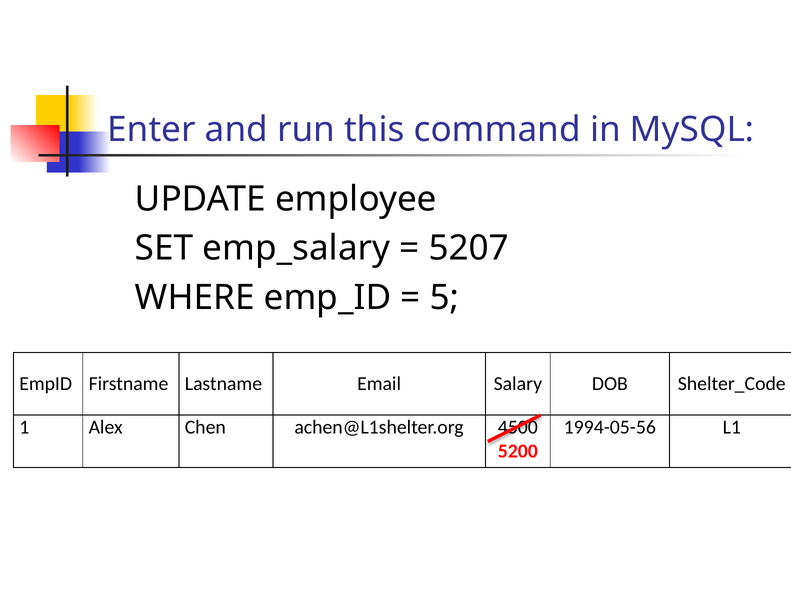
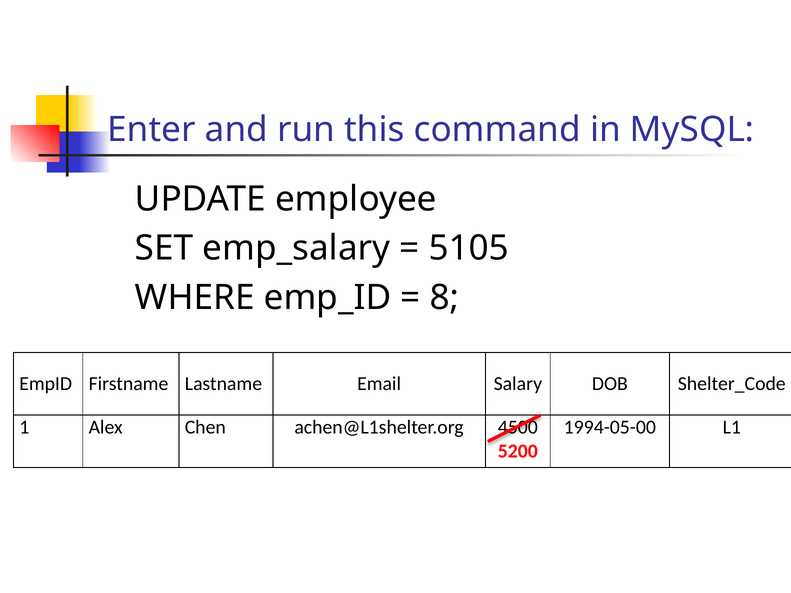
5207: 5207 -> 5105 (469, 248)
5: 5 -> 8 (444, 298)
1994-05-56: 1994-05-56 -> 1994-05-00 (610, 427)
